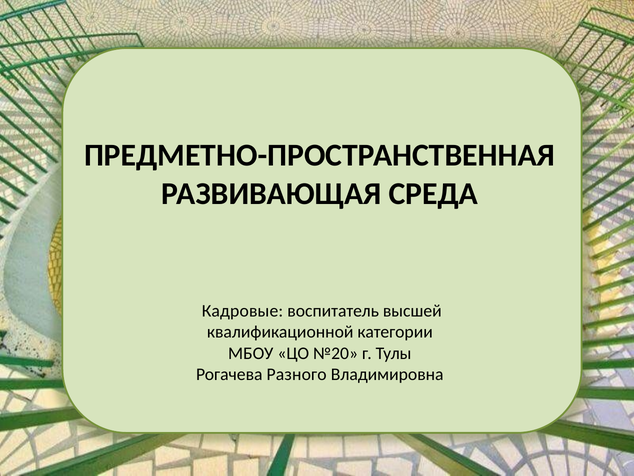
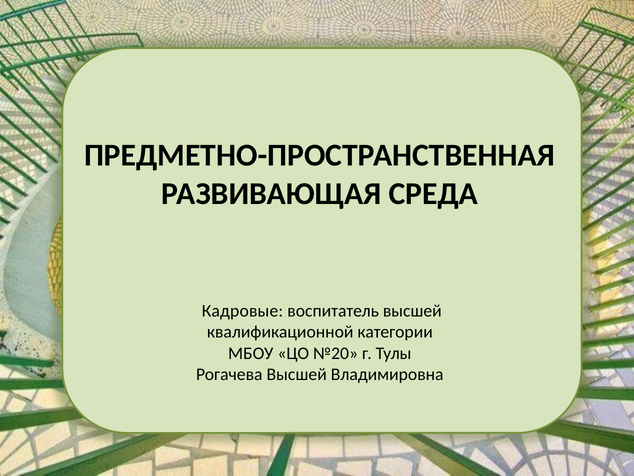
Рогачева Разного: Разного -> Высшей (297, 374)
